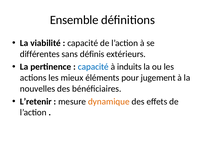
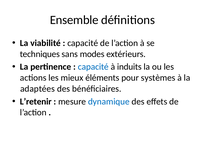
différentes: différentes -> techniques (40, 54)
définis: définis -> modes (92, 54)
jugement: jugement -> systèmes (158, 78)
nouvelles: nouvelles -> adaptées (37, 89)
dynamique colour: orange -> blue (109, 101)
